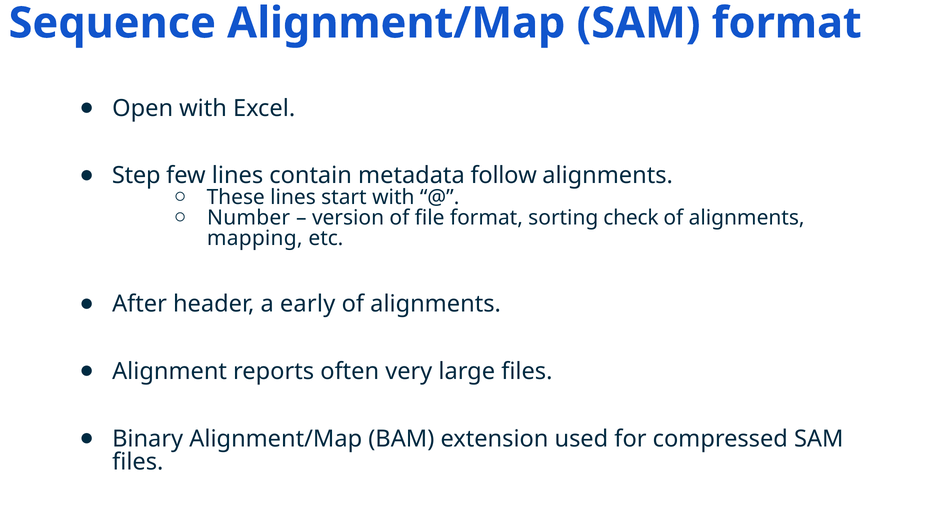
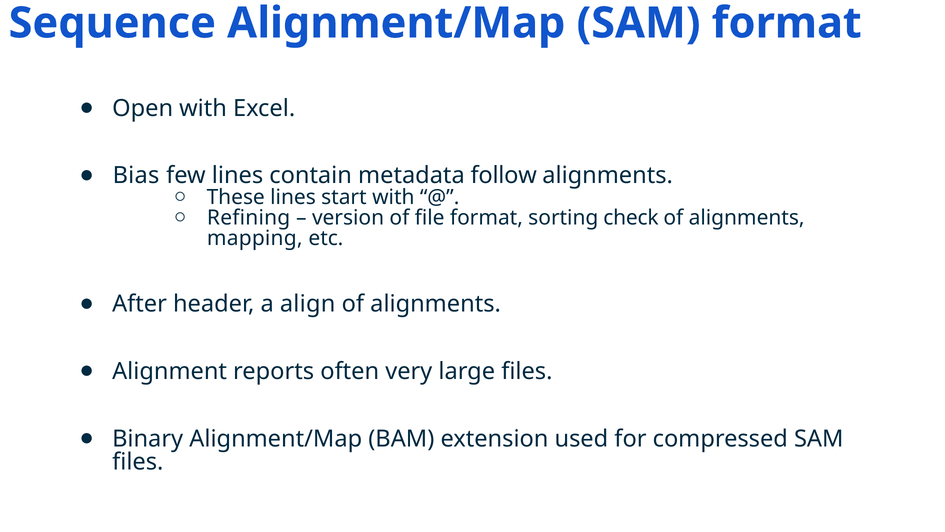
Step: Step -> Bias (136, 175)
Number: Number -> Refining (249, 218)
early: early -> align (308, 304)
